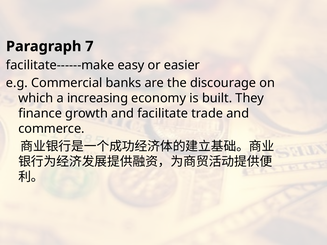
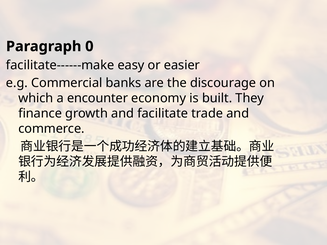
7: 7 -> 0 (89, 46)
increasing: increasing -> encounter (98, 98)
